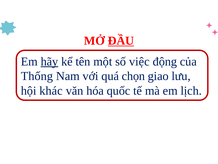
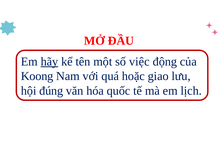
ĐẦU underline: present -> none (121, 41)
Thống: Thống -> Koong (37, 76)
chọn: chọn -> hoặc (133, 76)
khác: khác -> đúng (51, 90)
